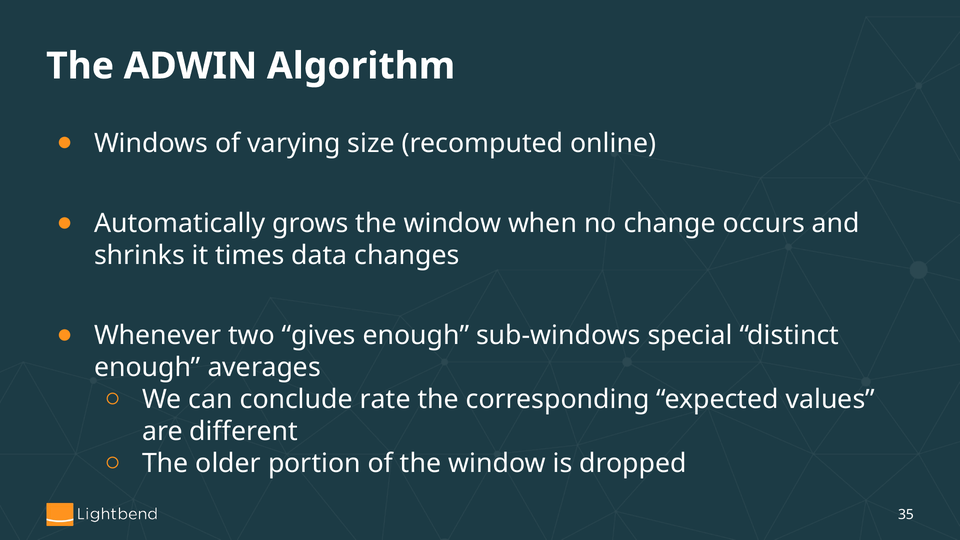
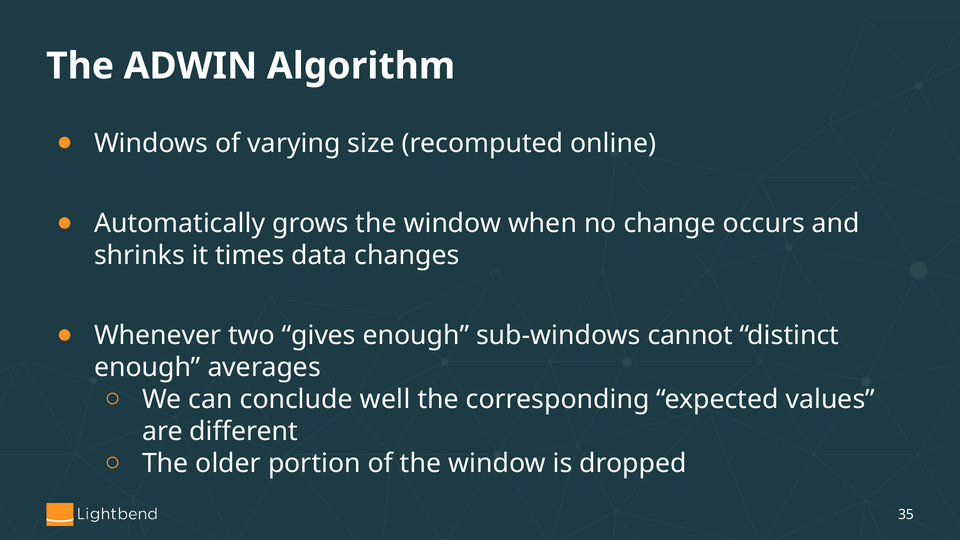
special: special -> cannot (690, 335)
rate: rate -> well (385, 399)
